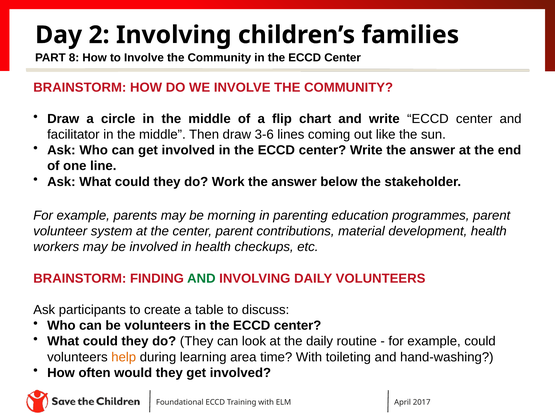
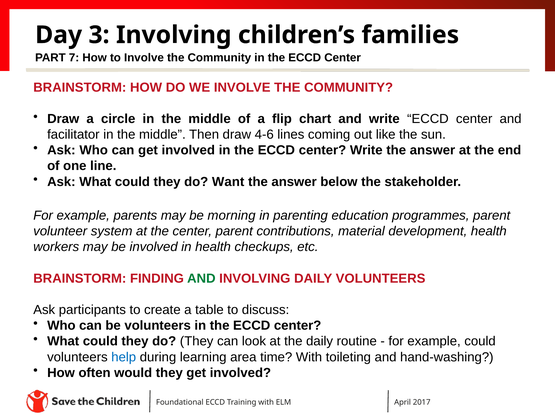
2: 2 -> 3 (99, 35)
8: 8 -> 7 (74, 58)
3-6: 3-6 -> 4-6 (264, 135)
Work: Work -> Want (228, 182)
help colour: orange -> blue (124, 357)
